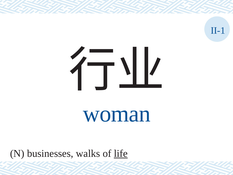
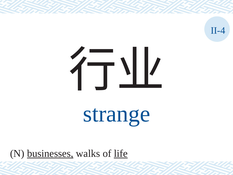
II-1: II-1 -> II-4 (218, 31)
woman: woman -> strange (117, 114)
businesses underline: none -> present (50, 153)
